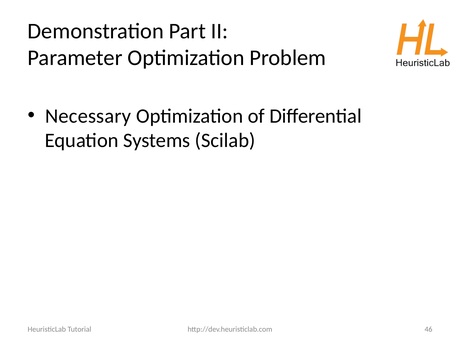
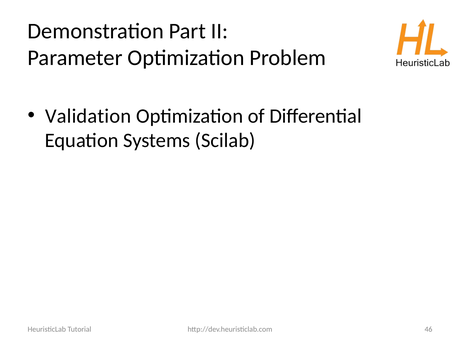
Necessary: Necessary -> Validation (88, 116)
